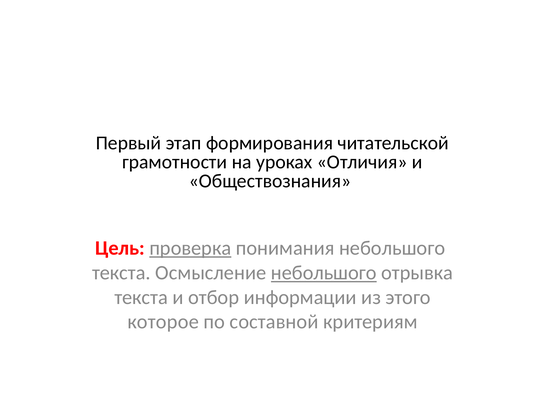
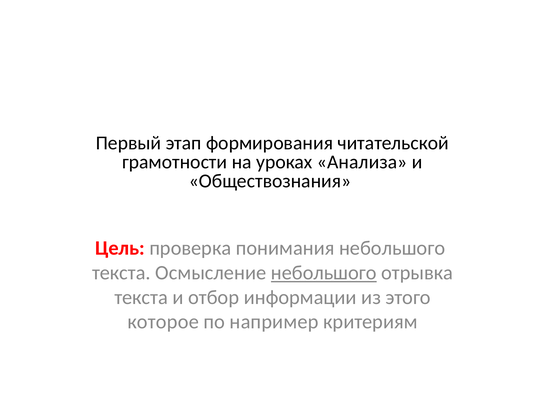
Отличия: Отличия -> Анализа (362, 162)
проверка underline: present -> none (190, 248)
составной: составной -> например (274, 322)
